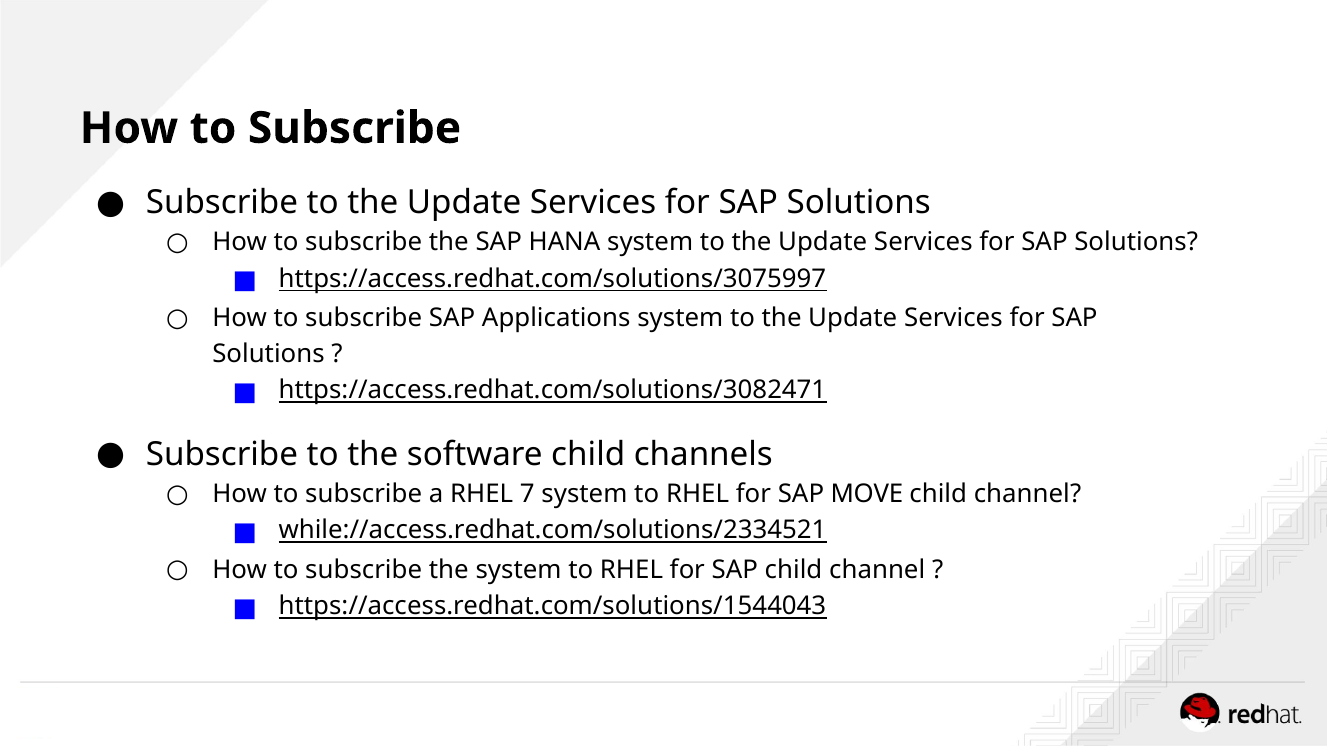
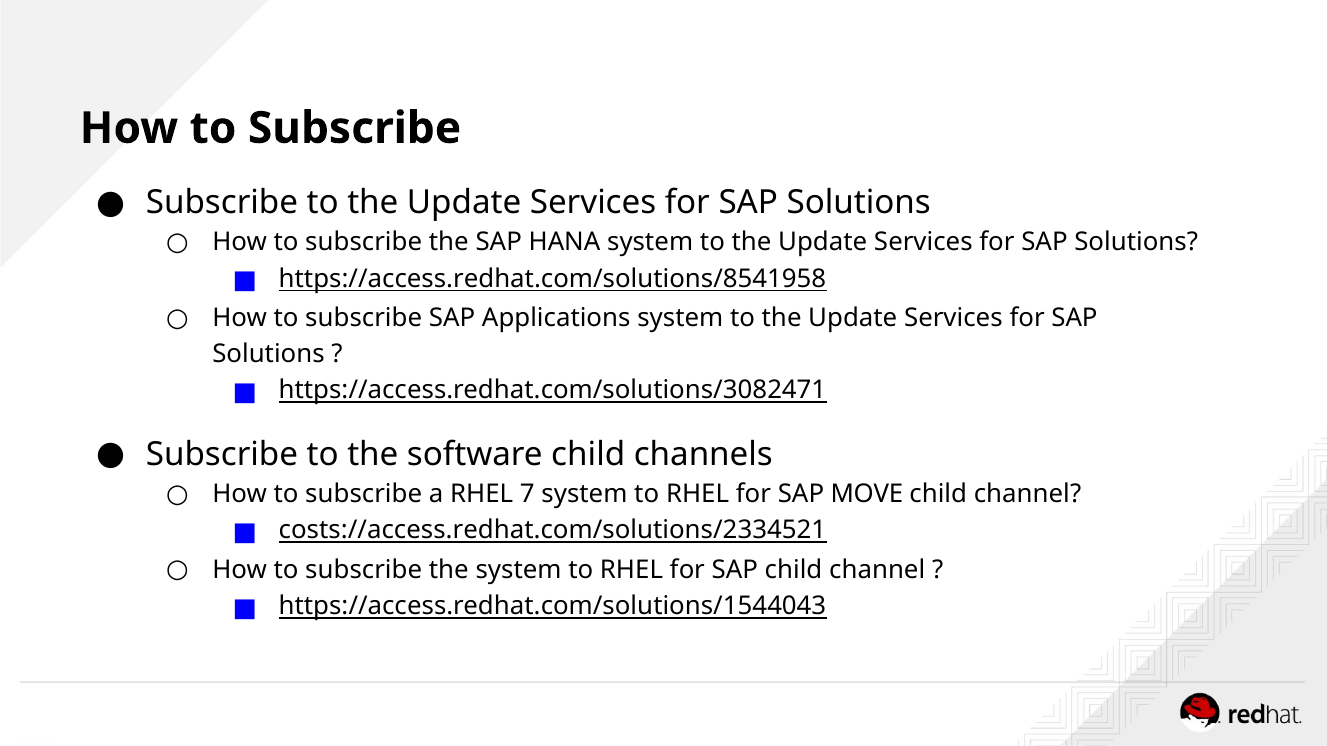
https://access.redhat.com/solutions/3075997: https://access.redhat.com/solutions/3075997 -> https://access.redhat.com/solutions/8541958 (552, 279)
while://access.redhat.com/solutions/2334521: while://access.redhat.com/solutions/2334521 -> costs://access.redhat.com/solutions/2334521 (552, 530)
